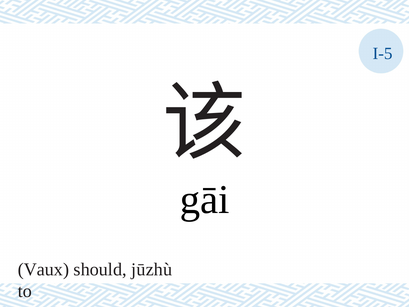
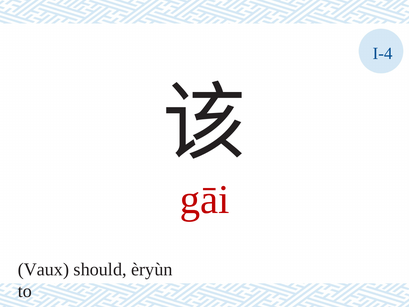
I-5: I-5 -> I-4 (383, 54)
gāi colour: black -> red (205, 200)
jūzhù: jūzhù -> èryùn (152, 269)
